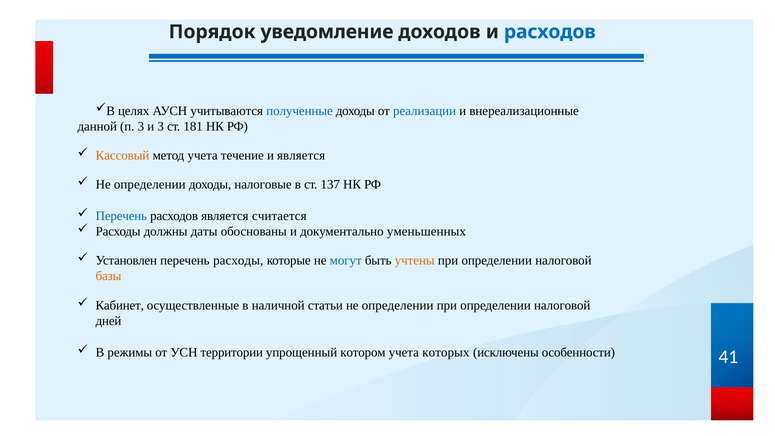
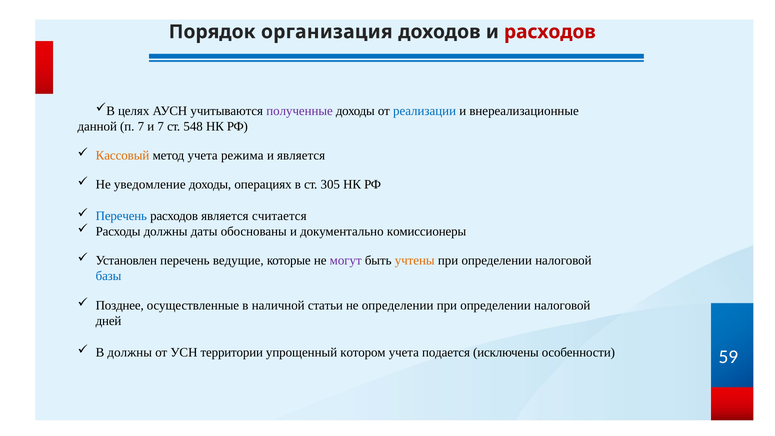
уведомление: уведомление -> организация (327, 32)
расходов colour: blue -> red (550, 32)
полученные colour: blue -> purple (300, 111)
п 3: 3 -> 7 (141, 126)
и 3: 3 -> 7 (161, 126)
181: 181 -> 548 (193, 126)
течение: течение -> режима (242, 155)
определении: определении -> уведомление (150, 184)
налоговые: налоговые -> операциях (263, 184)
137: 137 -> 305 (330, 184)
уменьшенных: уменьшенных -> комиссионеры (427, 232)
перечень расходы: расходы -> ведущие (238, 261)
могут colour: blue -> purple (346, 261)
базы colour: orange -> blue (109, 276)
Кабинет: Кабинет -> Позднее (120, 305)
В режимы: режимы -> должны (130, 352)
которых: которых -> подается (446, 352)
41: 41 -> 59 (728, 357)
